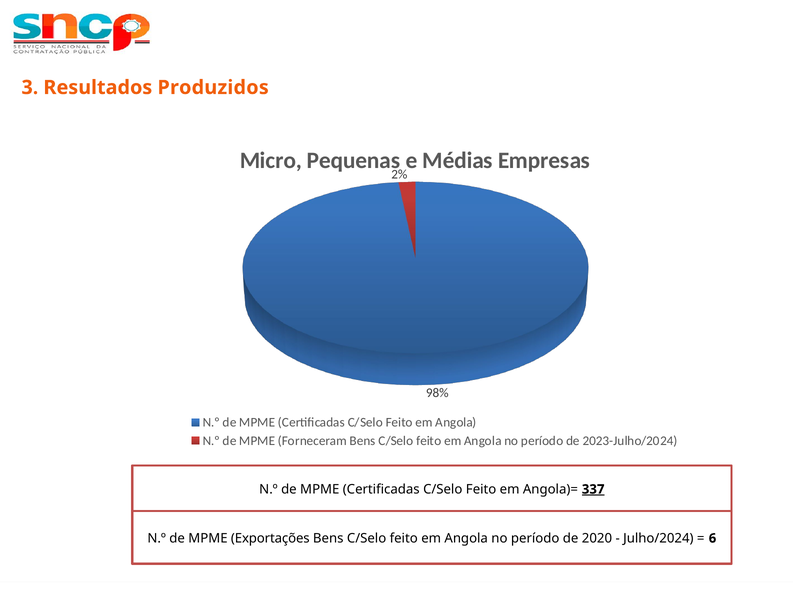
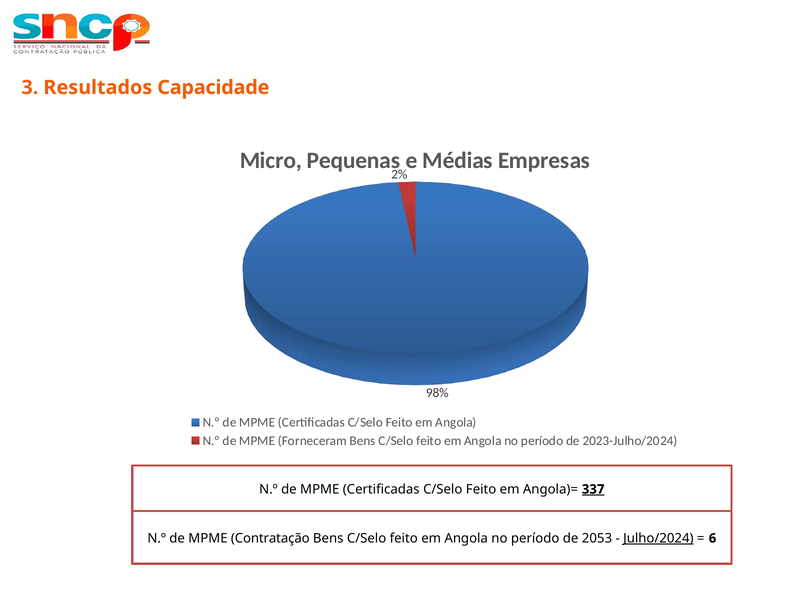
Produzidos: Produzidos -> Capacidade (213, 87)
Exportações: Exportações -> Contratação (270, 538)
2020: 2020 -> 2053 (597, 538)
Julho/2024 underline: none -> present (658, 538)
